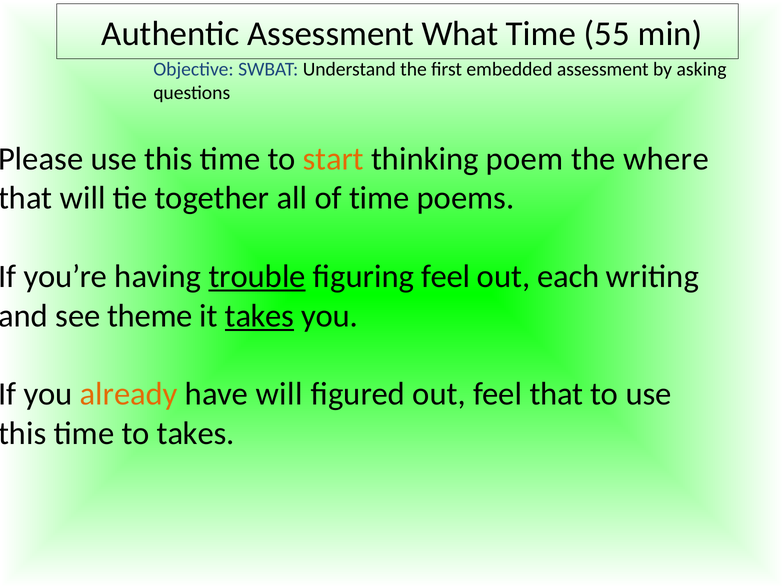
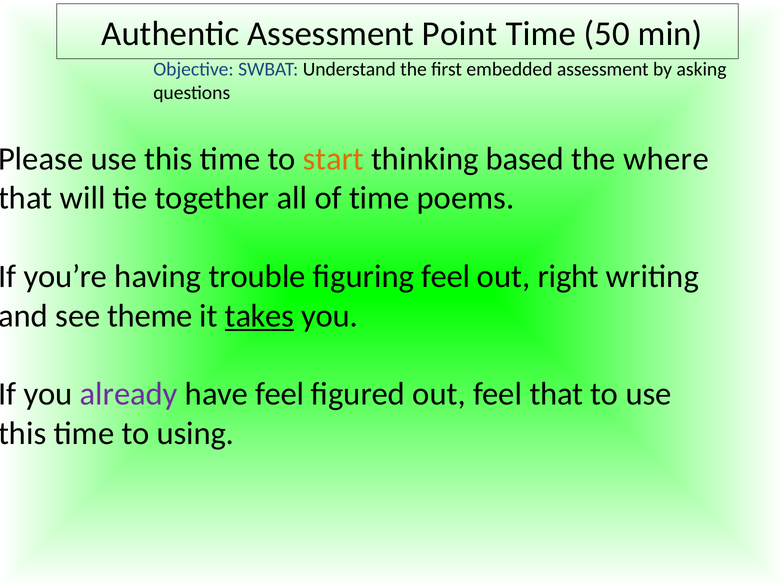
What: What -> Point (460, 34)
55: 55 -> 50 (607, 34)
poem: poem -> based (525, 159)
trouble underline: present -> none (257, 277)
each: each -> right (568, 277)
already colour: orange -> purple (129, 394)
have will: will -> feel (280, 394)
to takes: takes -> using (196, 433)
